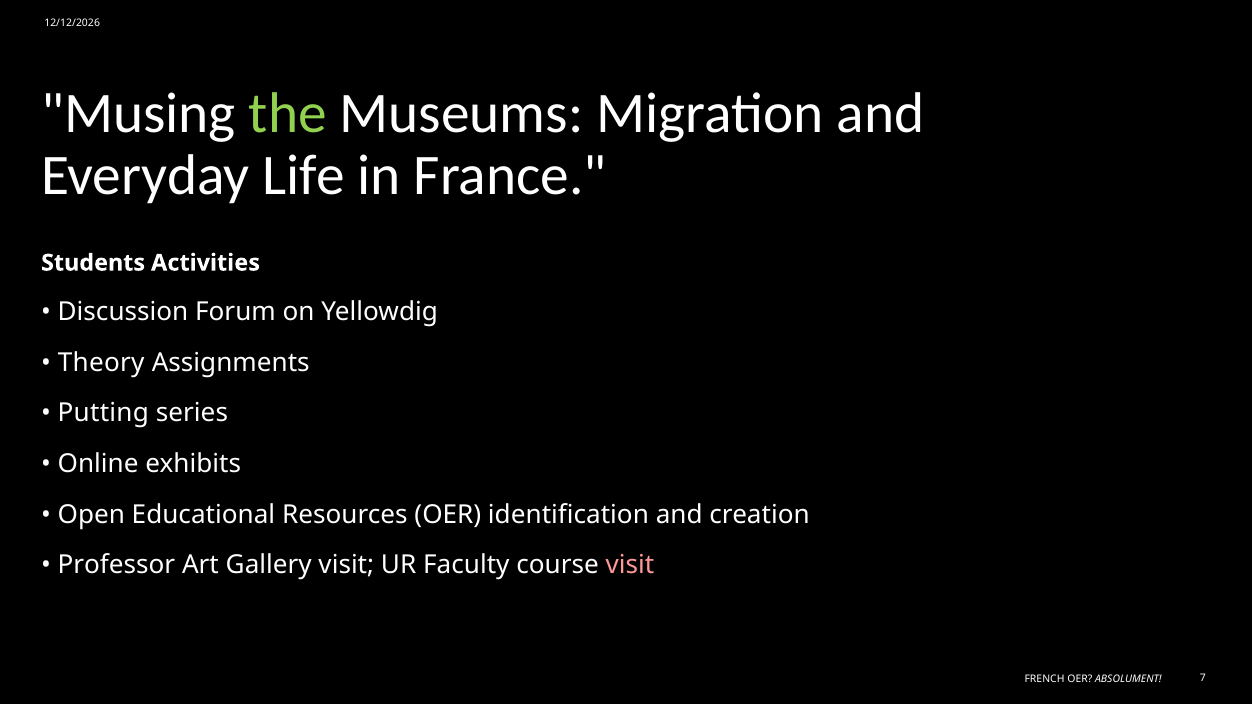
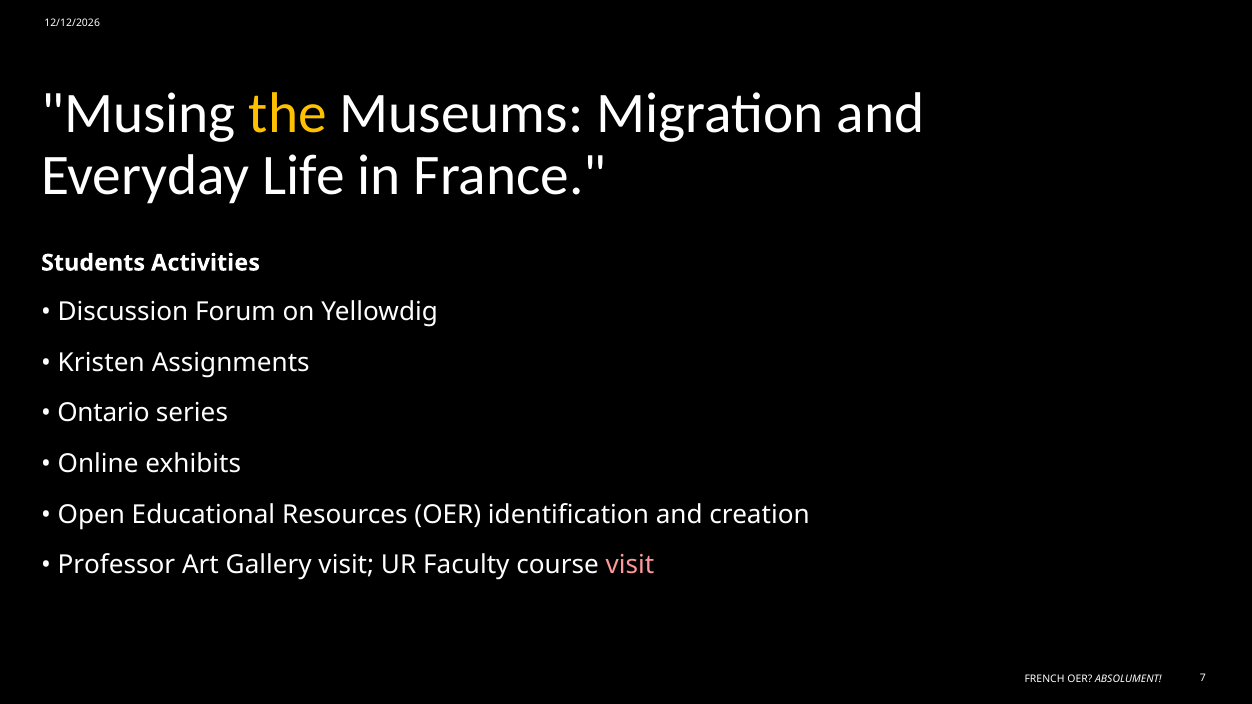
the colour: light green -> yellow (288, 113)
Theory: Theory -> Kristen (101, 363)
Putting: Putting -> Ontario (104, 413)
